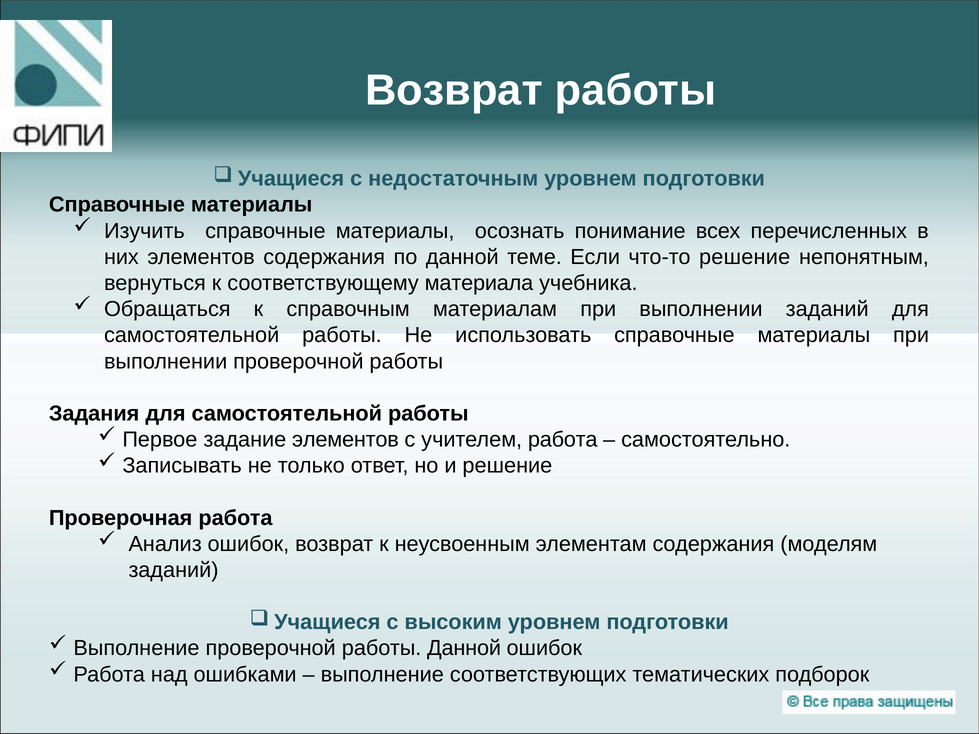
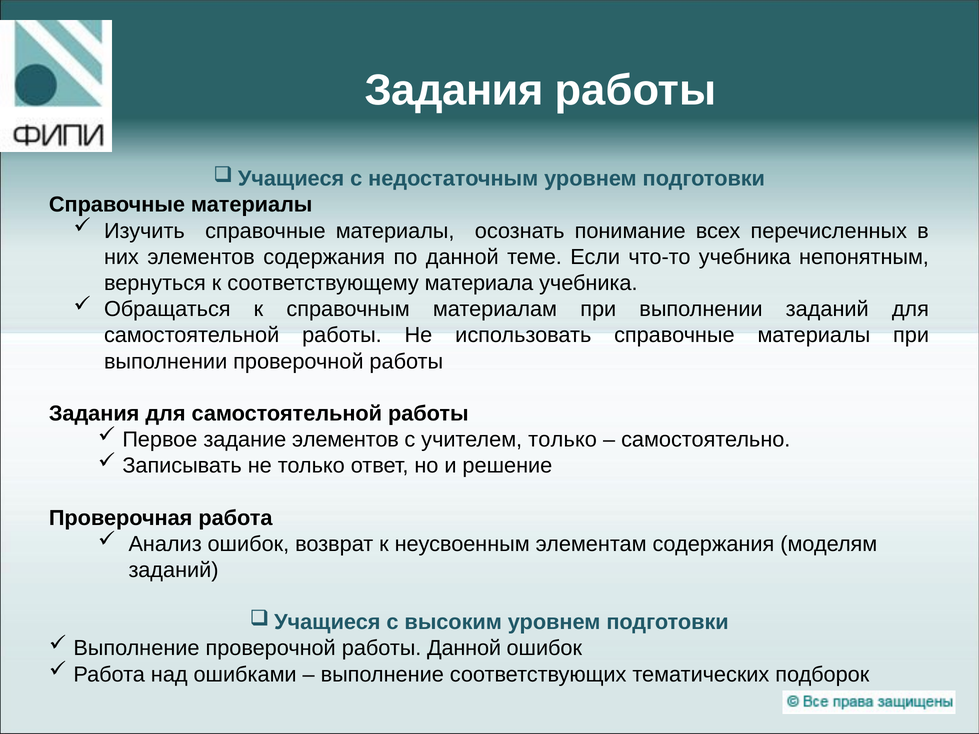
Возврат: Возврат -> Задания (454, 90)
что-то решение: решение -> учебника (745, 257)
учителем работа: работа -> только (563, 440)
